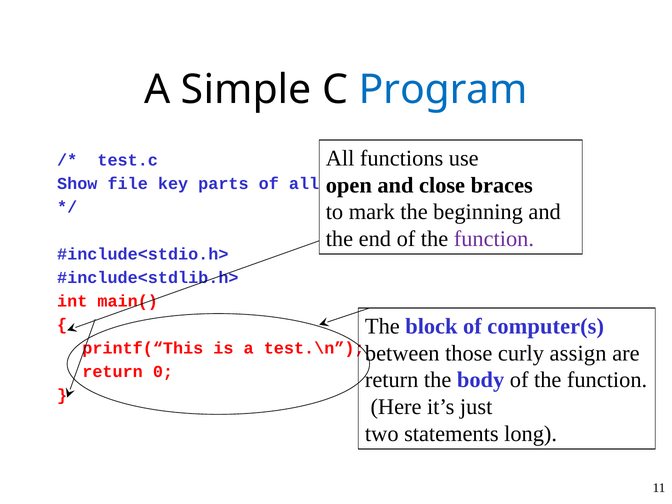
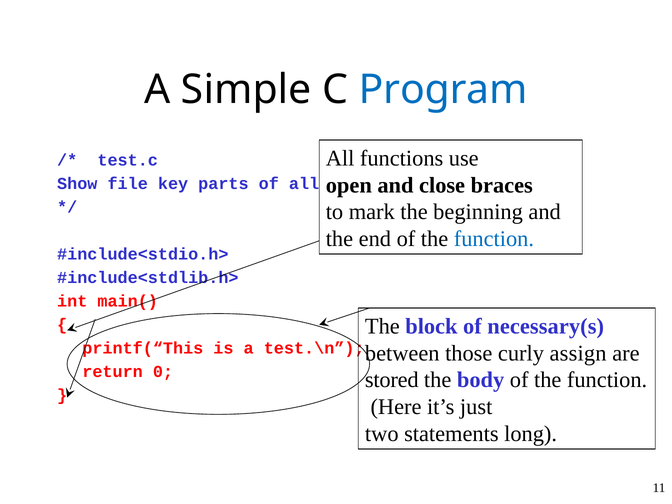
function colour: purple -> blue (494, 239)
computer(s: computer(s -> necessary(s (546, 326)
return: return -> stored (392, 380)
